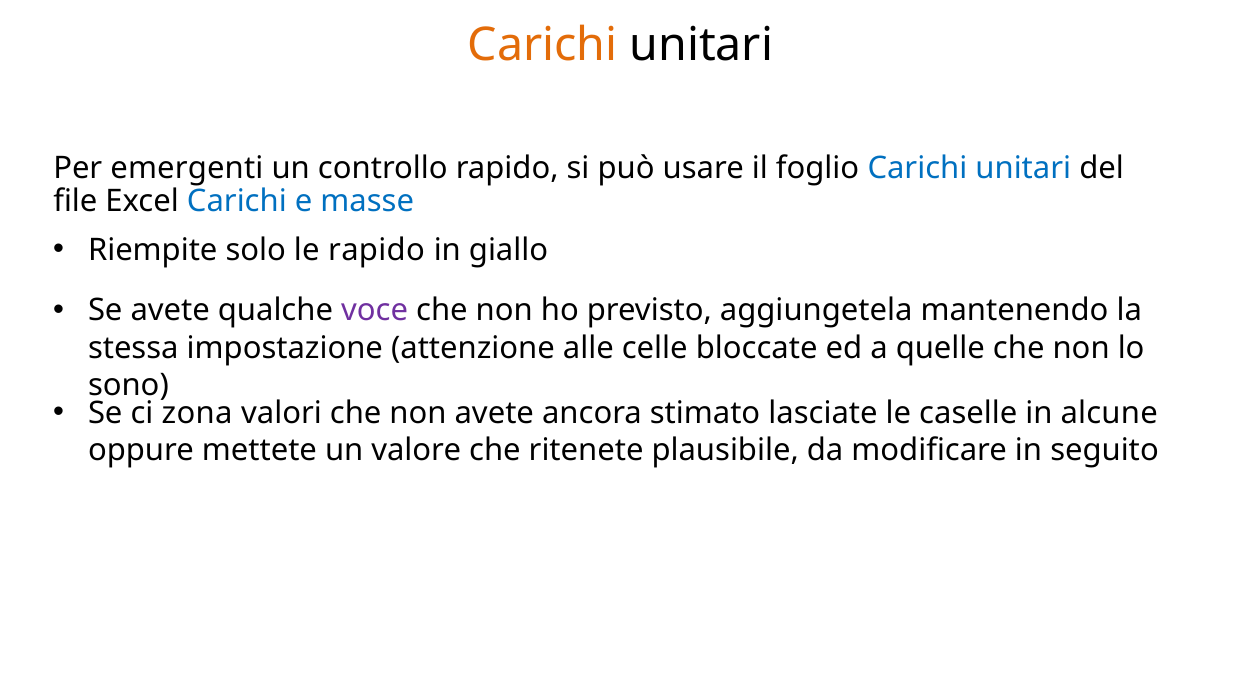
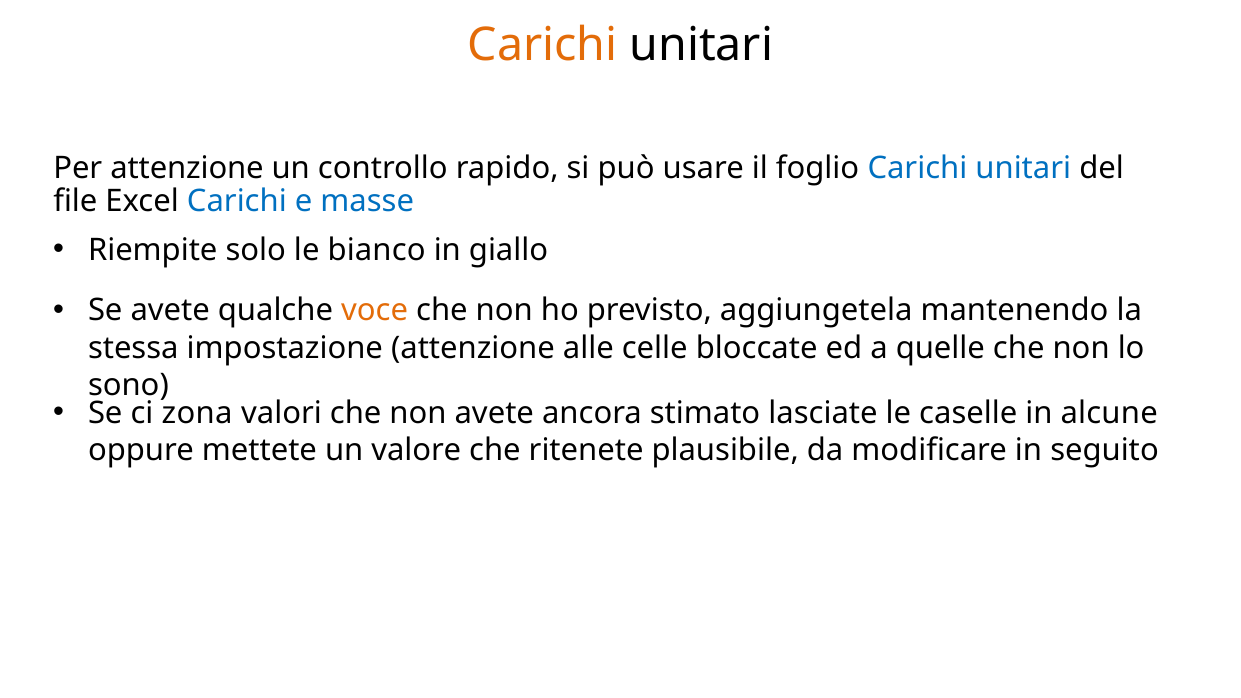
Per emergenti: emergenti -> attenzione (187, 168)
le rapido: rapido -> bianco (377, 250)
voce colour: purple -> orange (375, 311)
